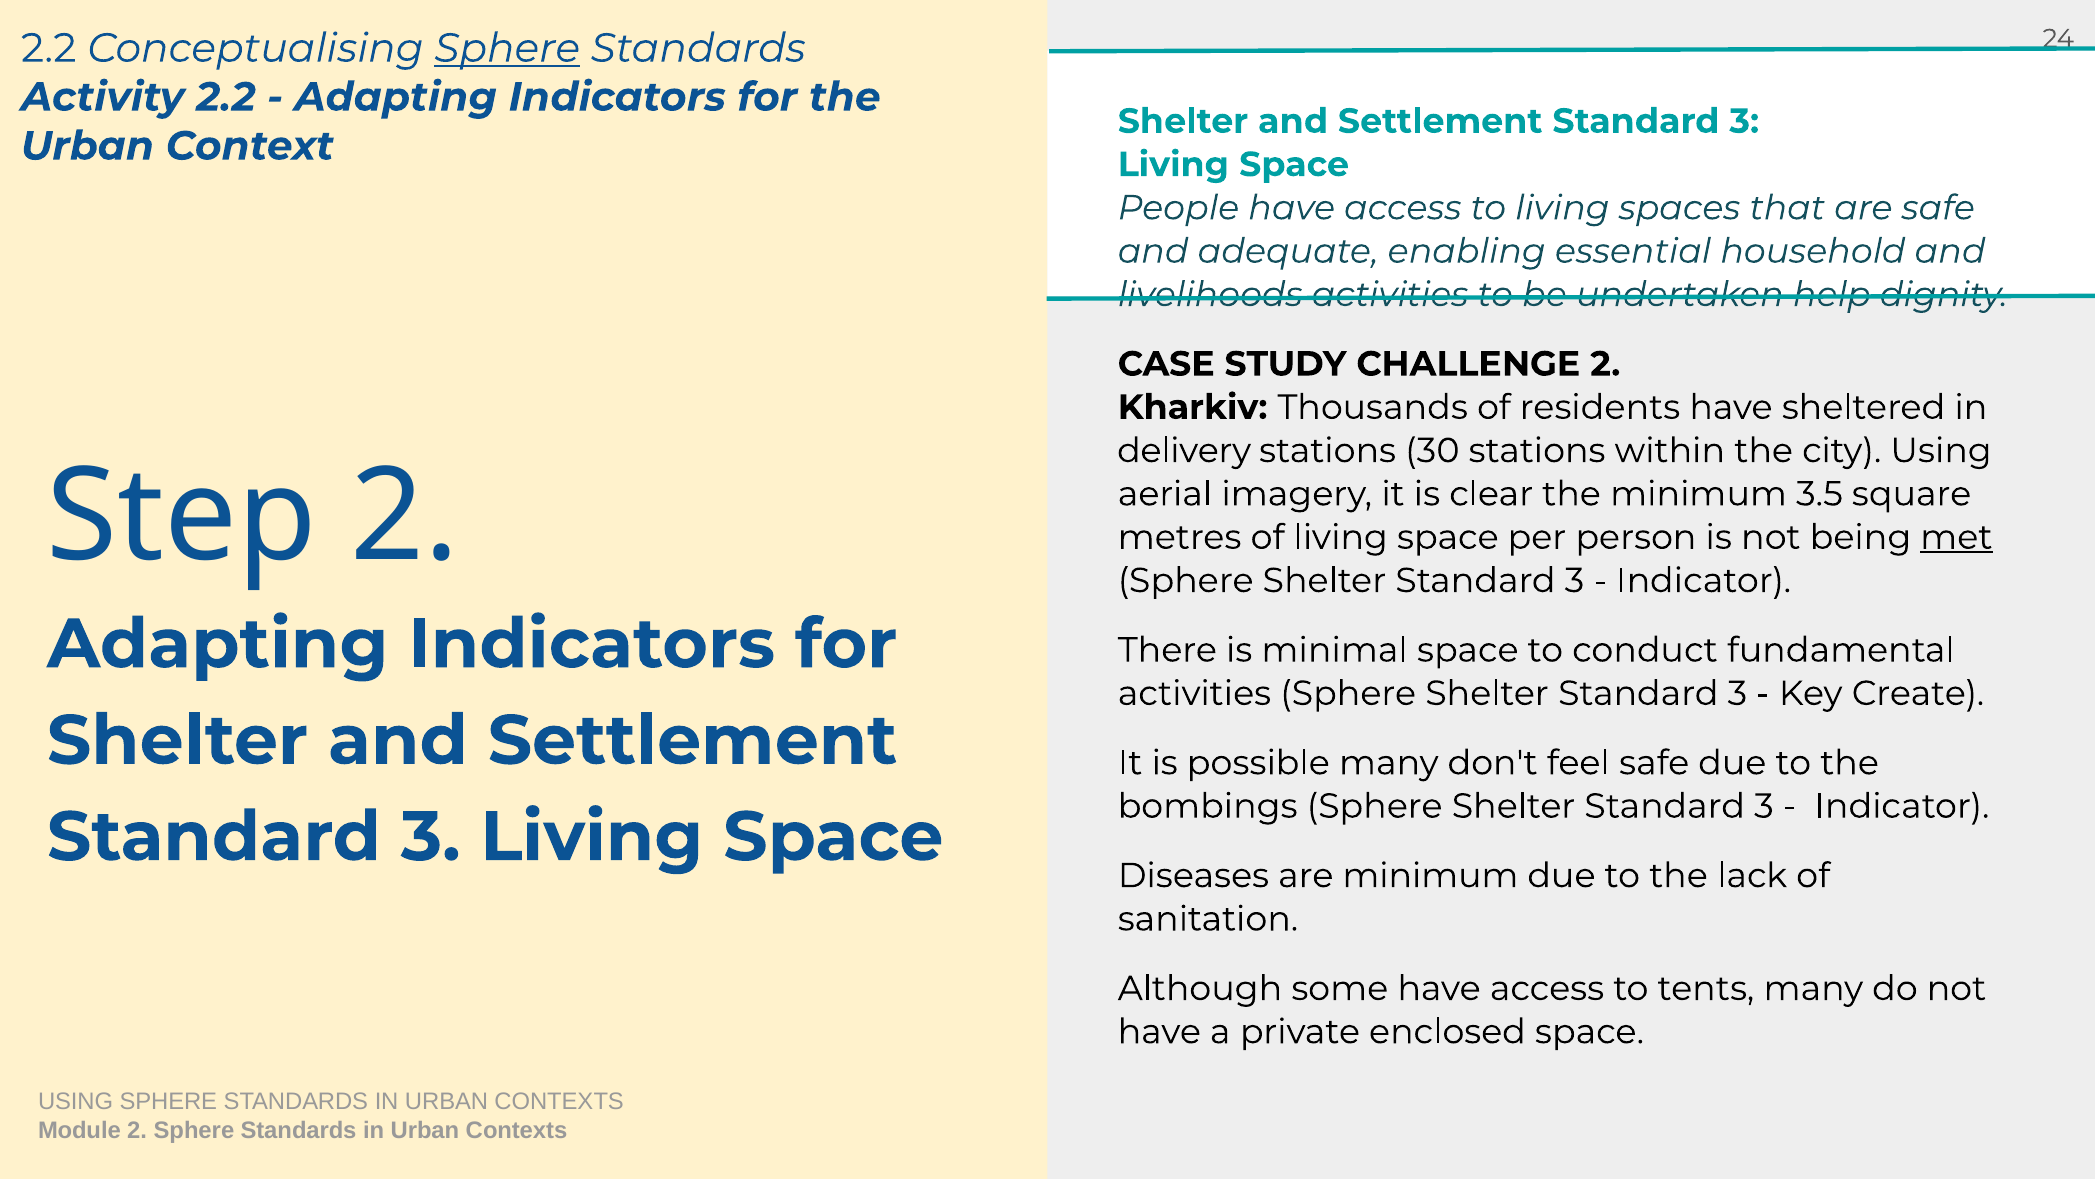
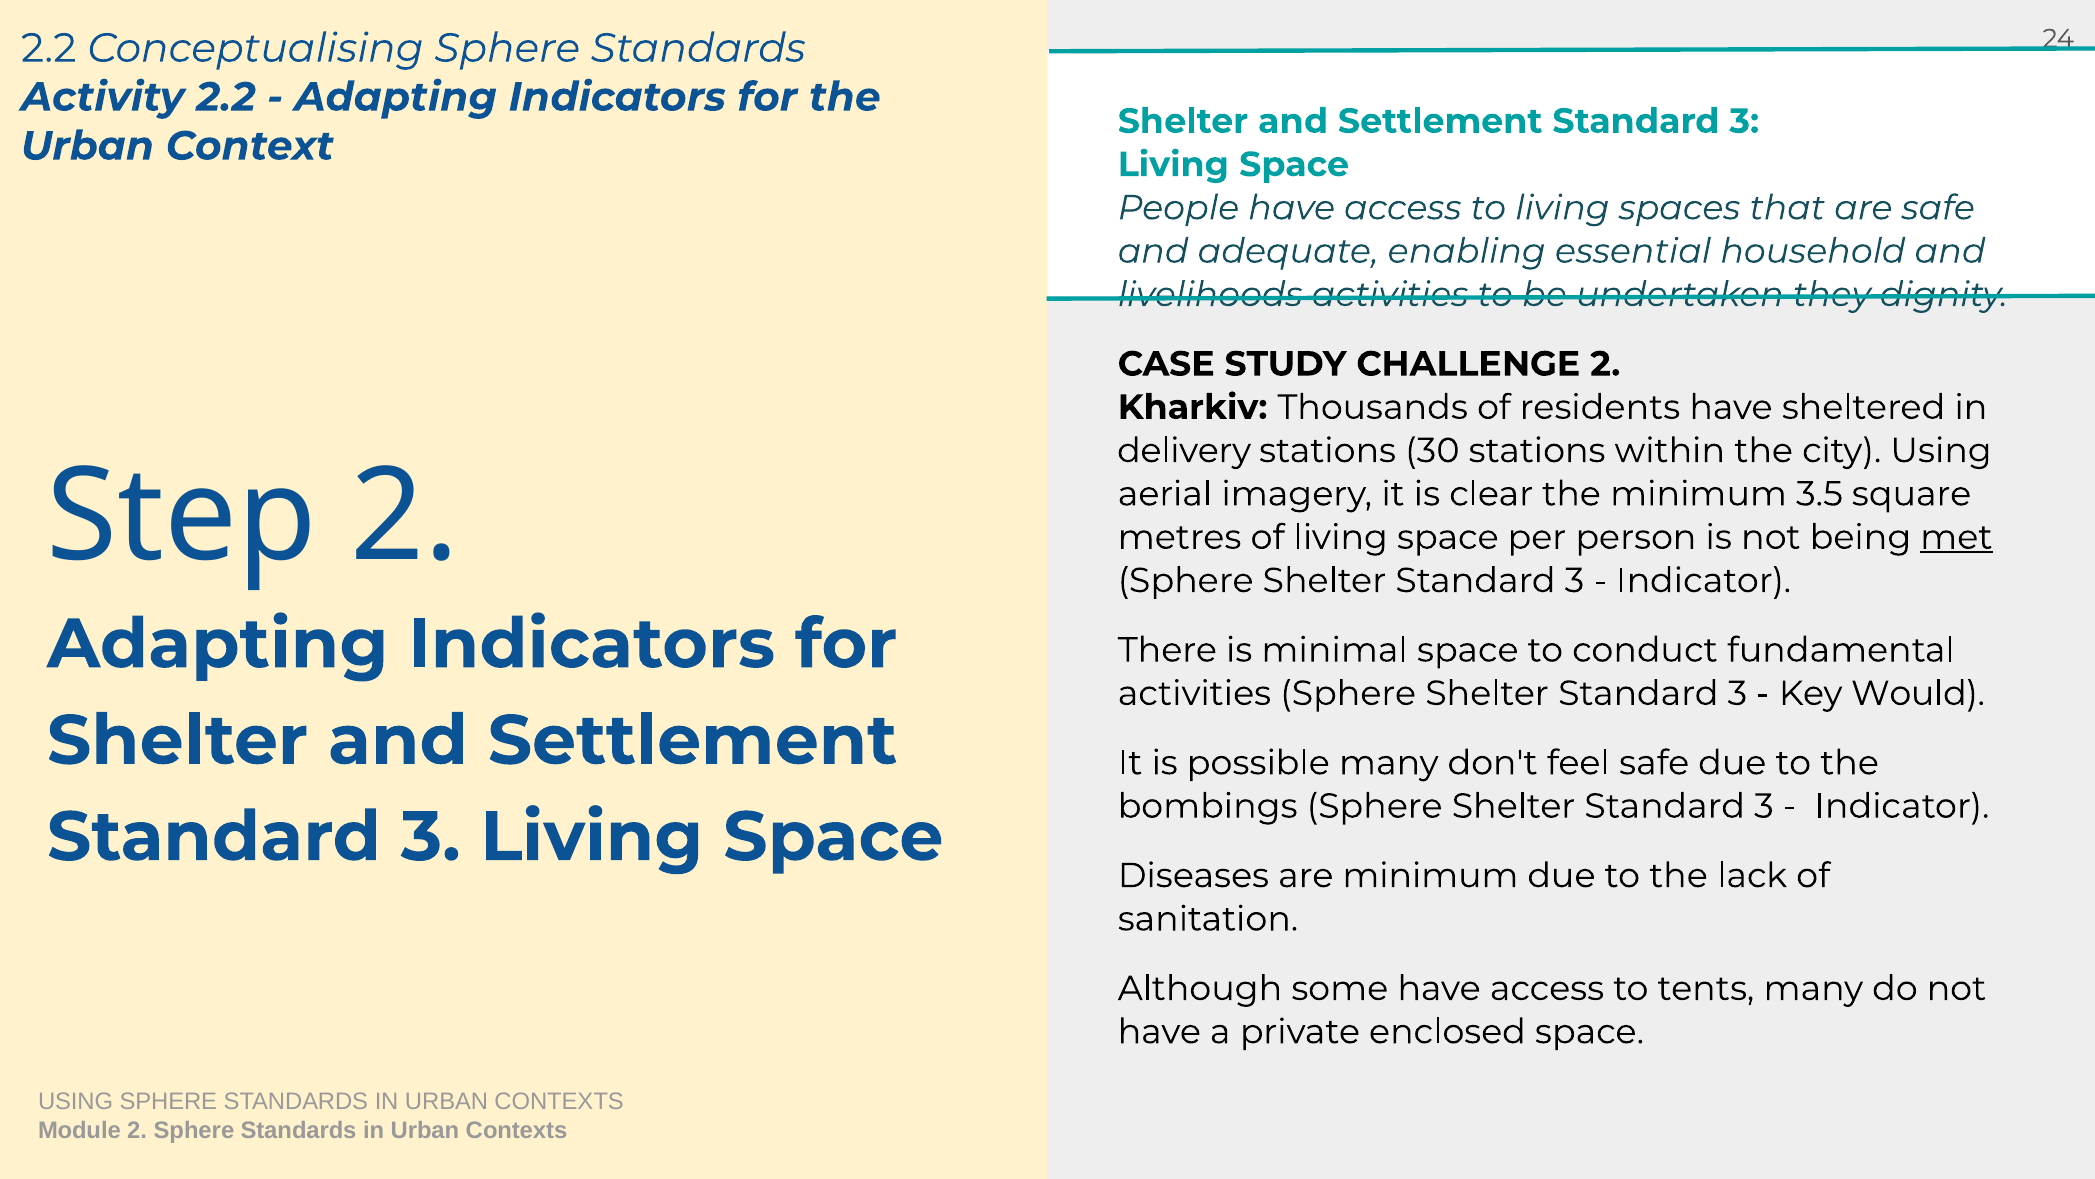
Sphere underline: present -> none (507, 48)
help: help -> they (1832, 294)
Create: Create -> Would (1918, 693)
